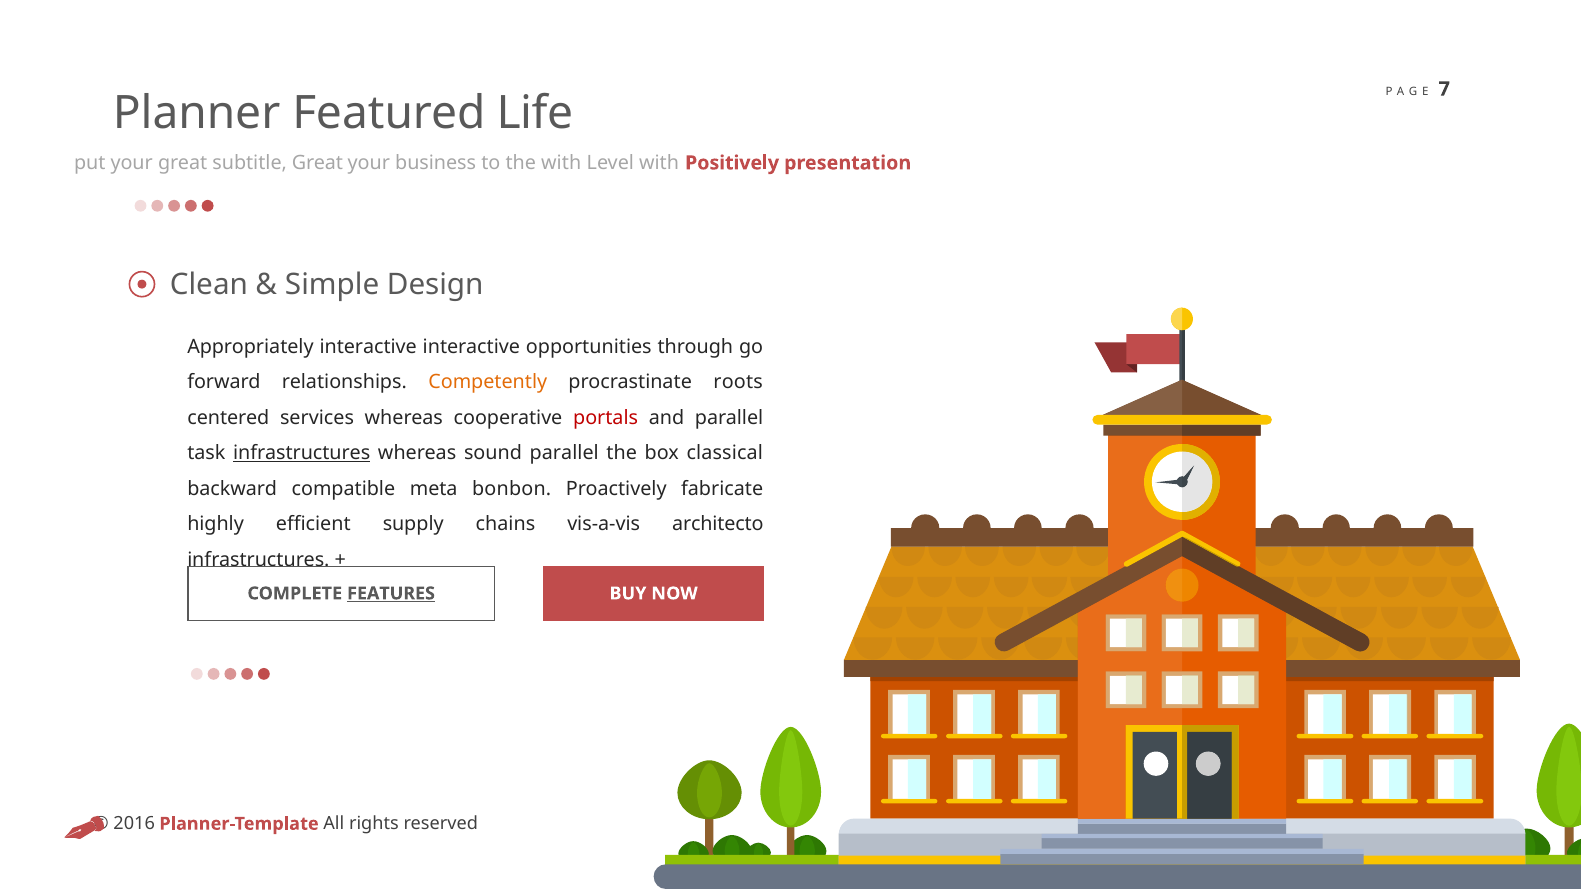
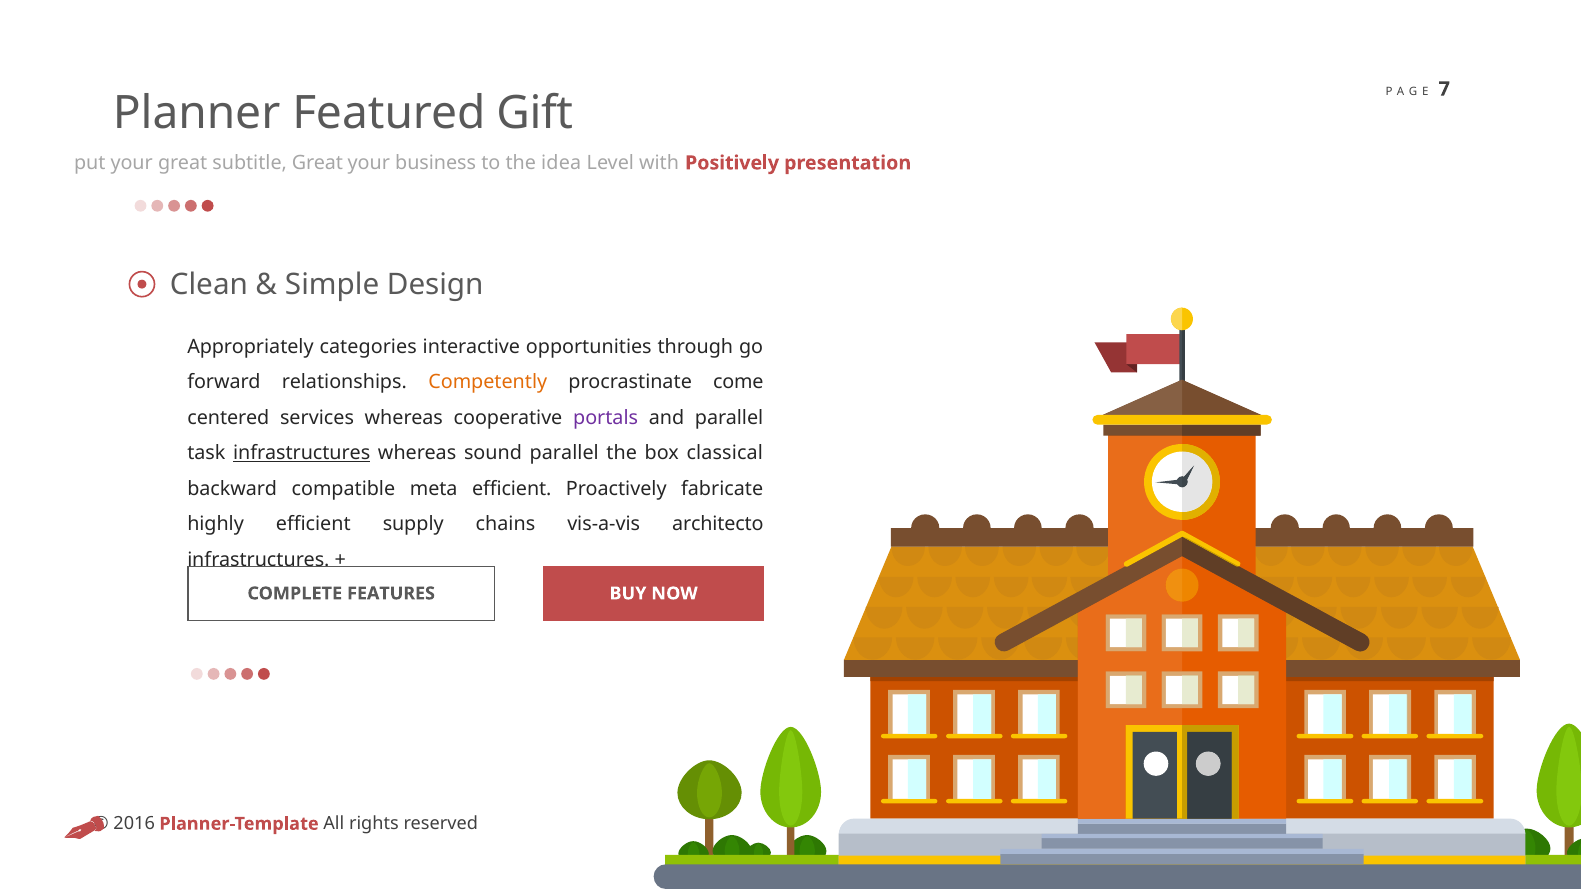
Life: Life -> Gift (535, 113)
the with: with -> idea (561, 163)
Appropriately interactive: interactive -> categories (368, 347)
roots: roots -> come (738, 382)
portals colour: red -> purple (606, 418)
meta bonbon: bonbon -> efficient (512, 489)
FEATURES underline: present -> none (391, 594)
